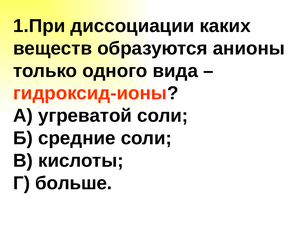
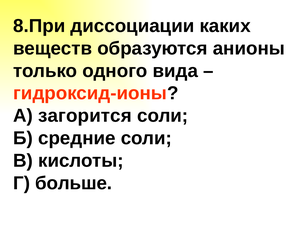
1.При: 1.При -> 8.При (39, 26)
угреватой: угреватой -> загорится (85, 116)
